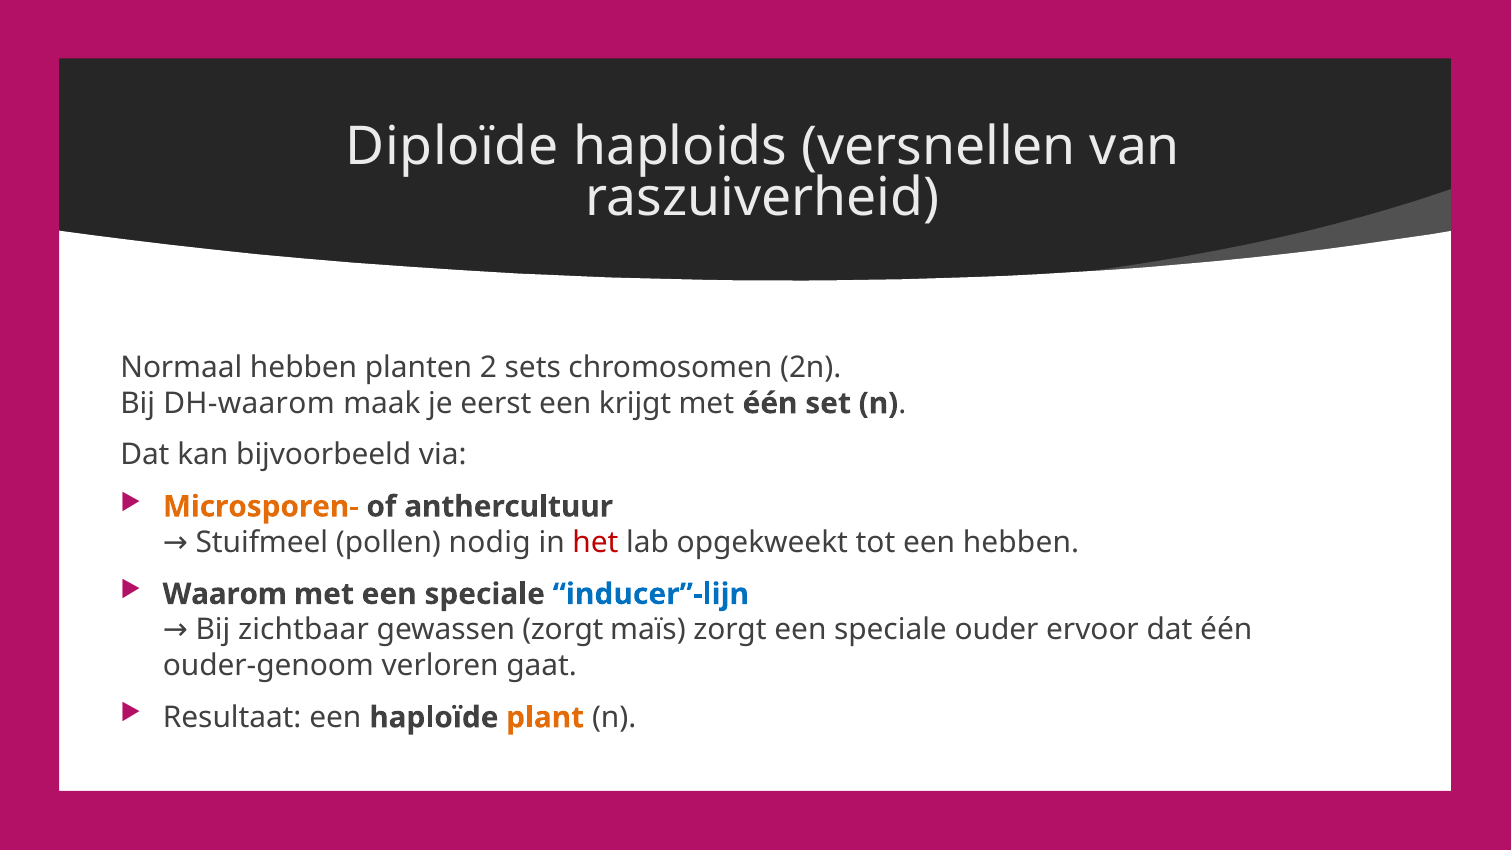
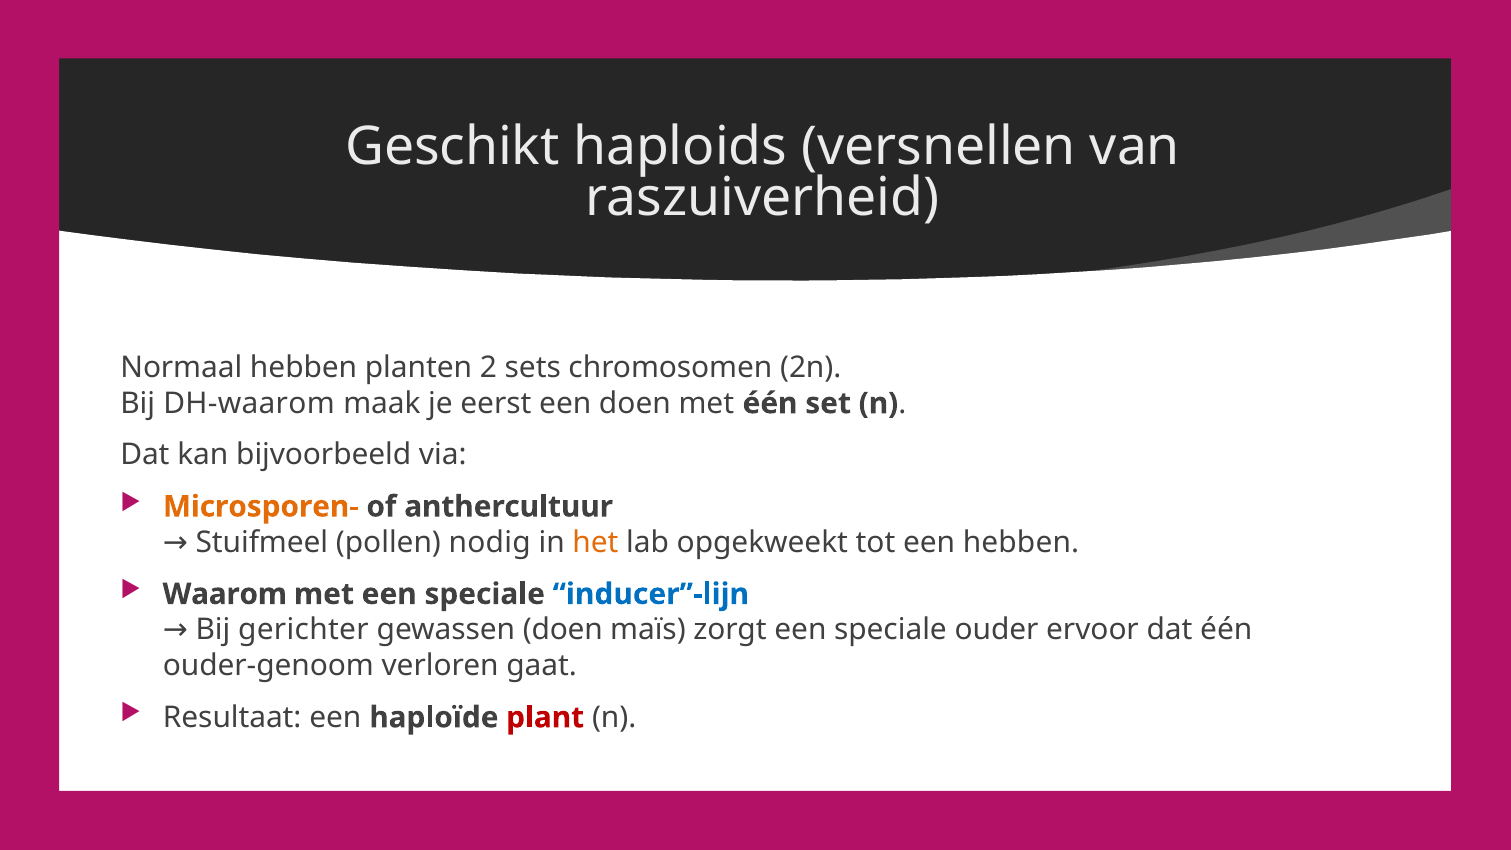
Diploïde: Diploïde -> Geschikt (452, 147)
een krijgt: krijgt -> doen (635, 403)
het colour: red -> orange (595, 542)
zichtbaar: zichtbaar -> gerichter (303, 630)
gewassen zorgt: zorgt -> doen (563, 630)
plant colour: orange -> red (545, 717)
